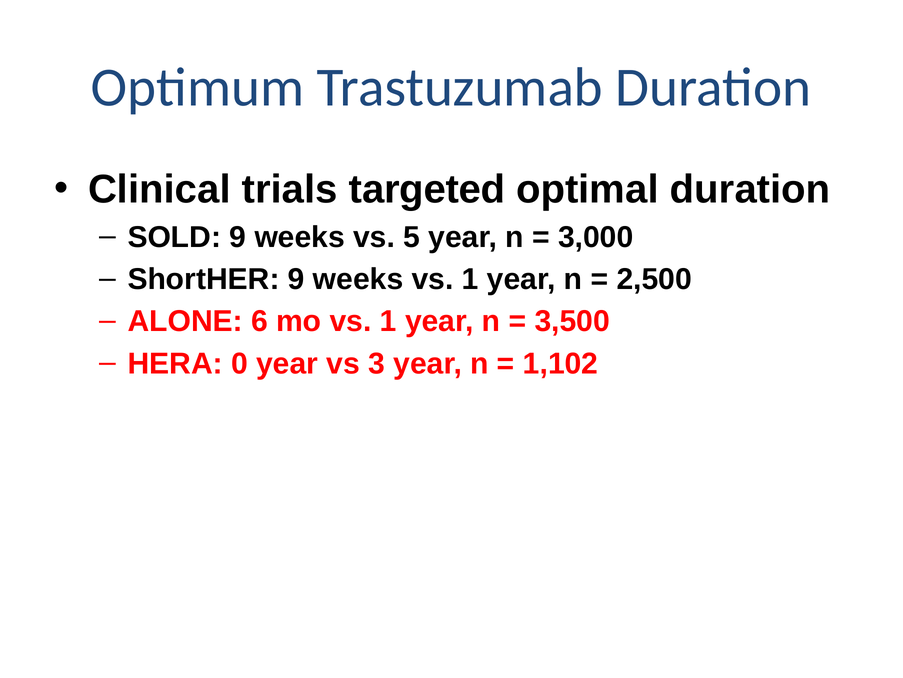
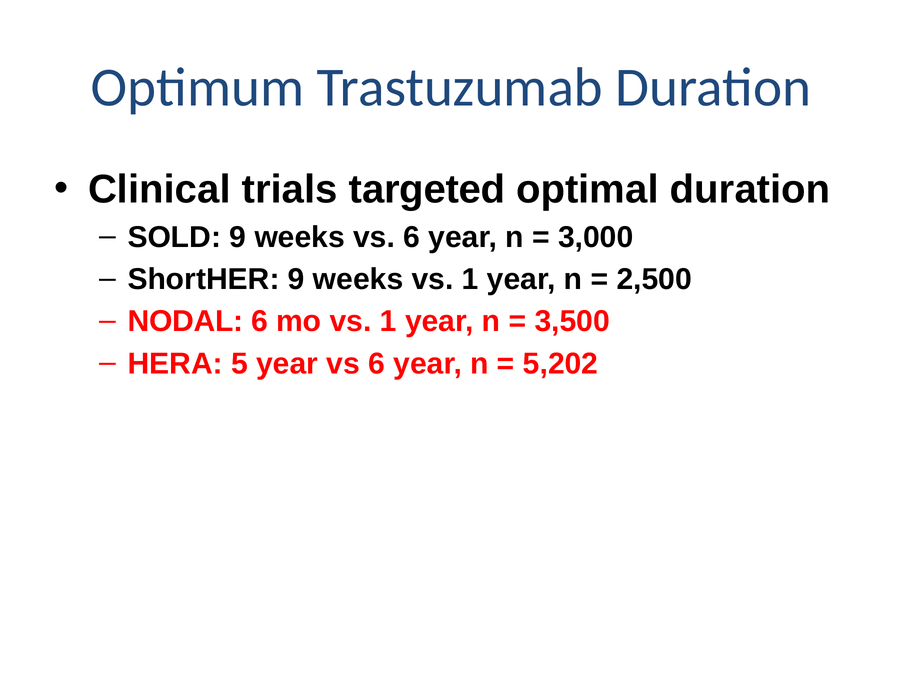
weeks vs 5: 5 -> 6 (412, 237)
ALONE: ALONE -> NODAL (185, 321)
0: 0 -> 5 (239, 363)
year vs 3: 3 -> 6 (377, 363)
1,102: 1,102 -> 5,202 (561, 363)
